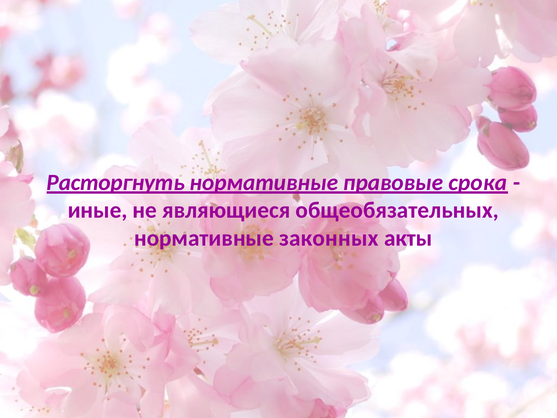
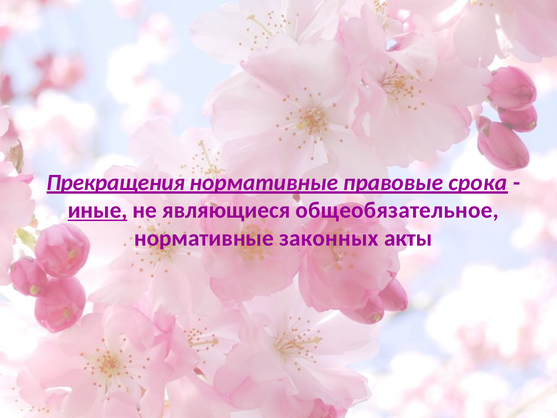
Расторгнуть: Расторгнуть -> Прекращения (116, 182)
иные underline: none -> present (98, 210)
общеобязательных: общеобязательных -> общеобязательное (397, 210)
